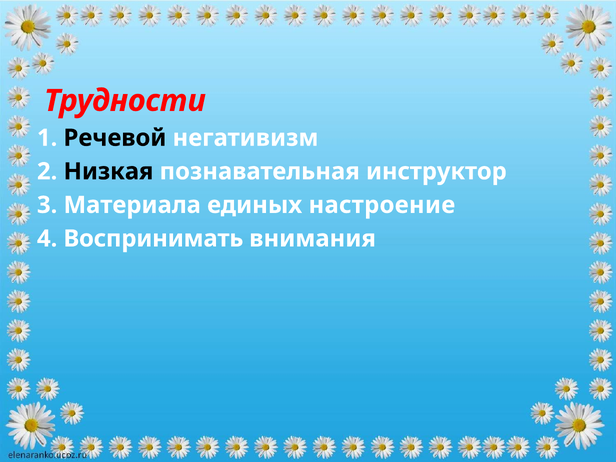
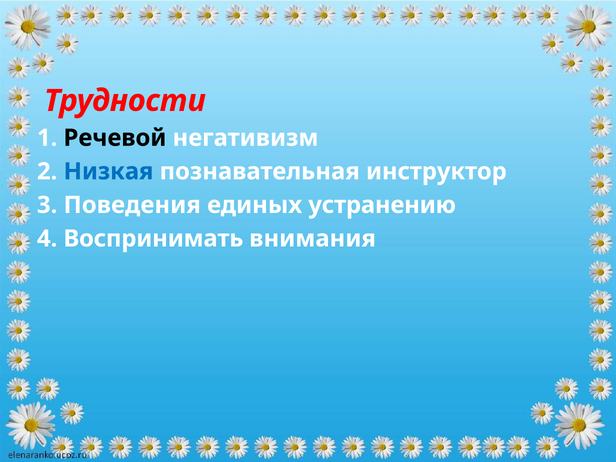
Низкая colour: black -> blue (108, 171)
Материала: Материала -> Поведения (132, 205)
настроение: настроение -> устранению (382, 205)
